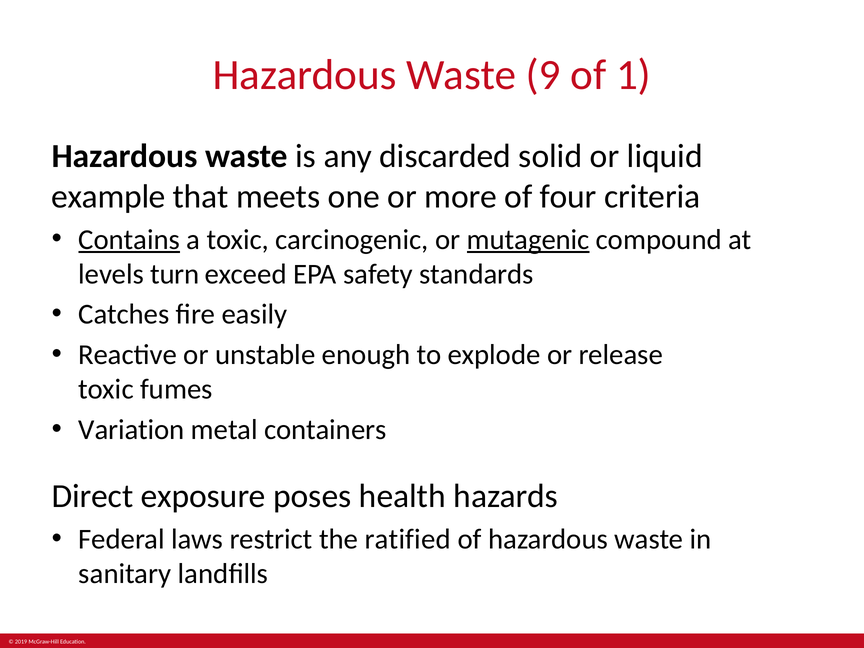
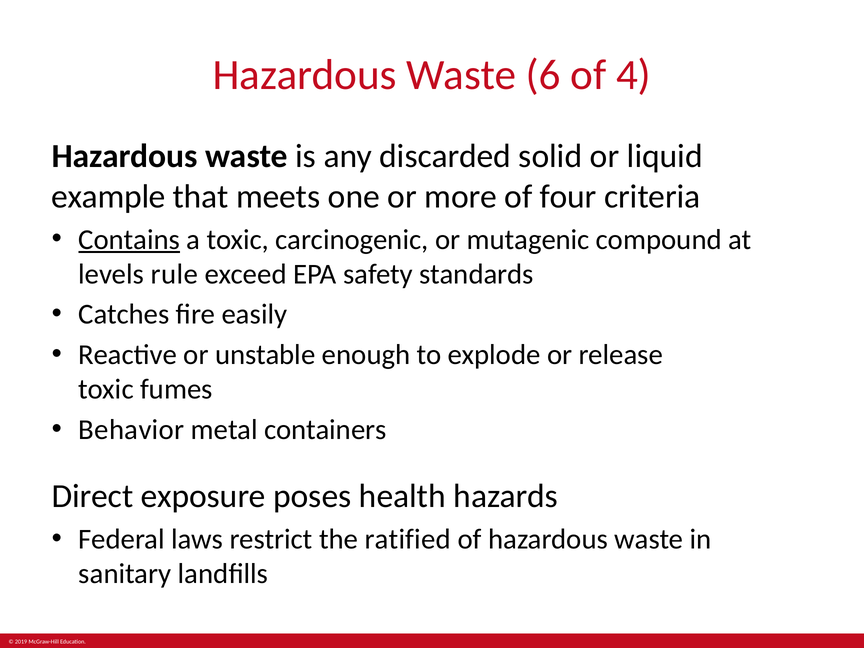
9: 9 -> 6 (543, 75)
1: 1 -> 4 (634, 75)
mutagenic underline: present -> none (528, 240)
turn: turn -> rule (174, 274)
Variation: Variation -> Behavior (131, 430)
